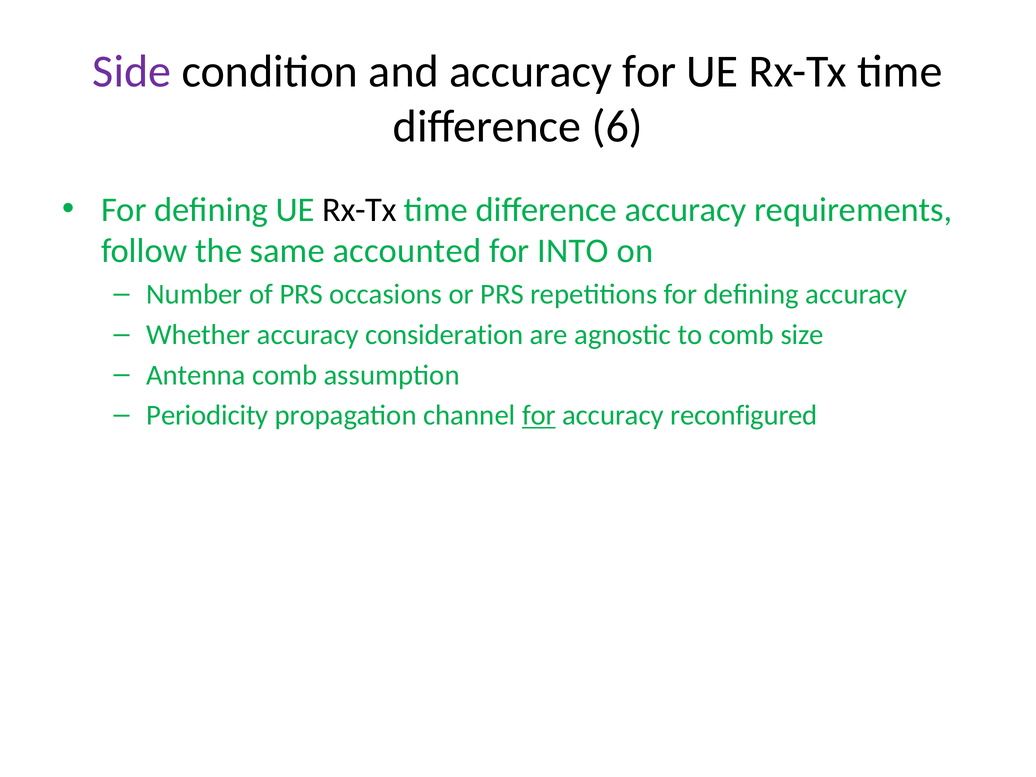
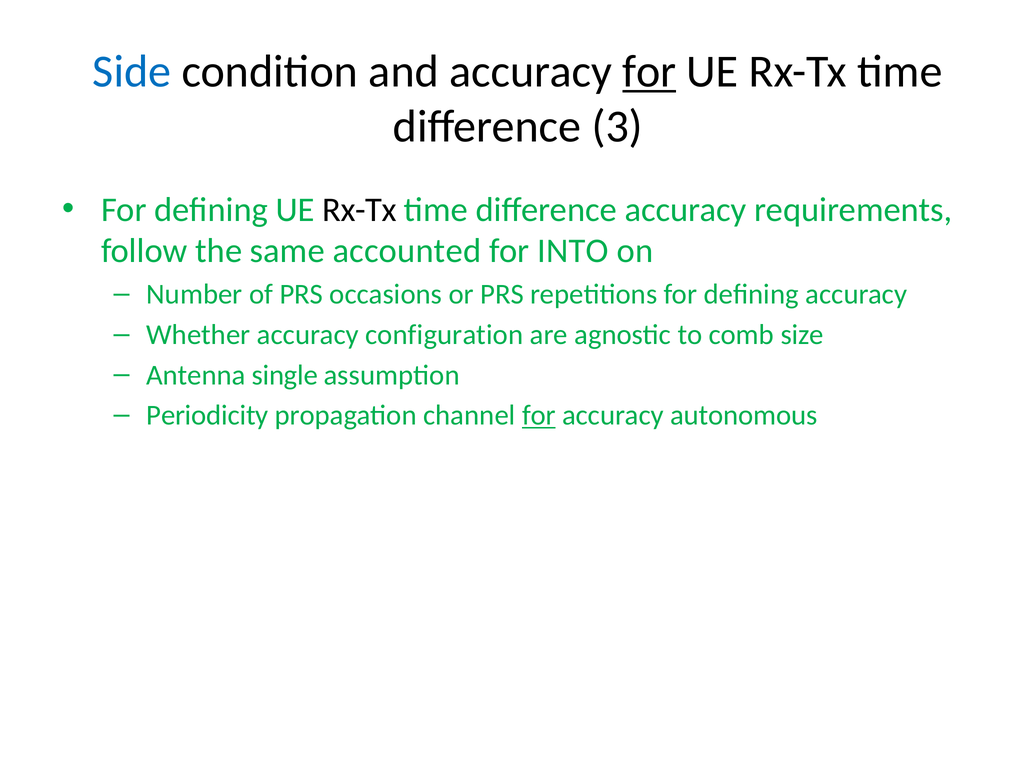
Side colour: purple -> blue (132, 71)
for underline: none -> present (649, 71)
6: 6 -> 3 (617, 127)
consideration: consideration -> configuration (444, 335)
Antenna comb: comb -> single (285, 375)
reconfigured: reconfigured -> autonomous (744, 415)
